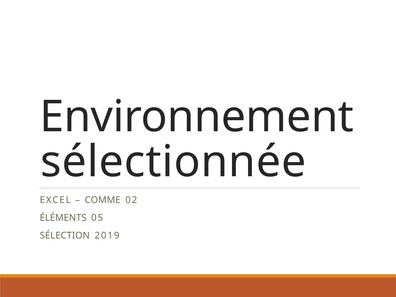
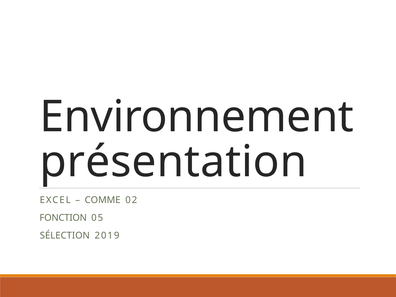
sélectionnée: sélectionnée -> présentation (173, 162)
ÉLÉMENTS: ÉLÉMENTS -> FONCTION (63, 218)
